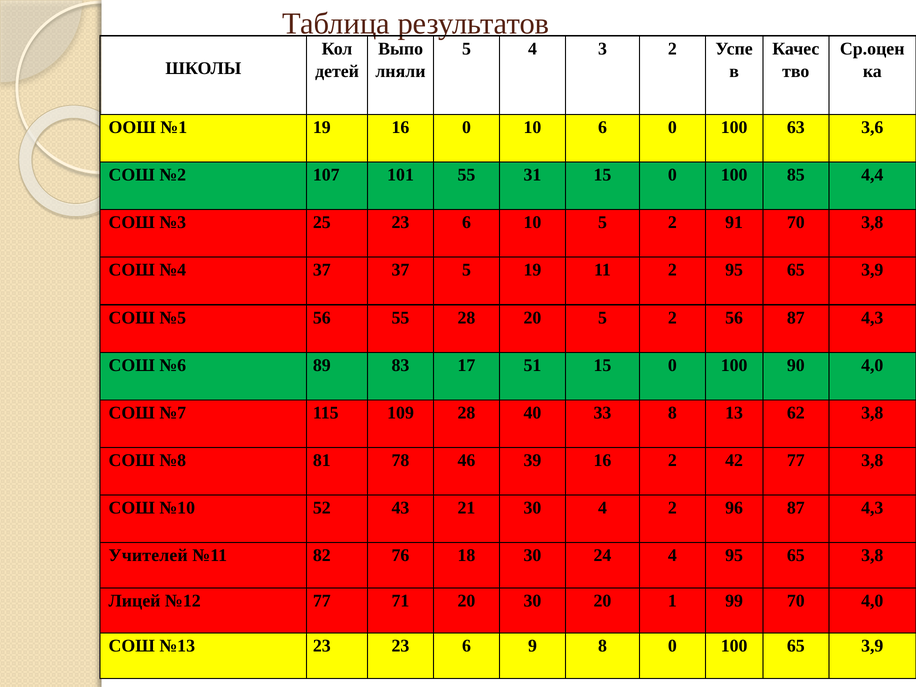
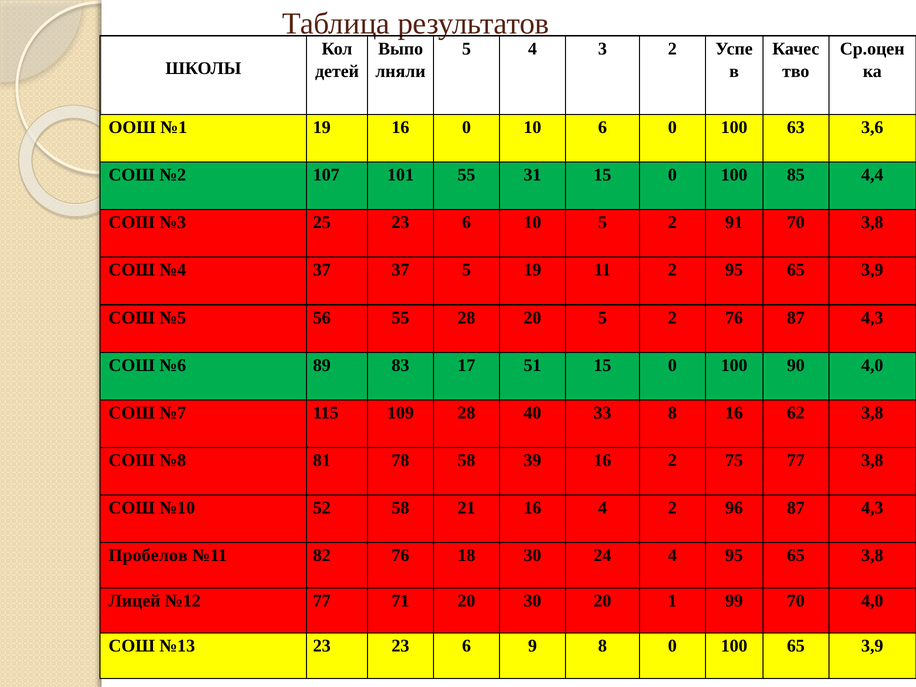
2 56: 56 -> 76 (734, 318)
8 13: 13 -> 16 (734, 413)
78 46: 46 -> 58 (467, 460)
42: 42 -> 75 (734, 460)
52 43: 43 -> 58 (401, 508)
21 30: 30 -> 16 (532, 508)
Учителей: Учителей -> Пробелов (148, 555)
